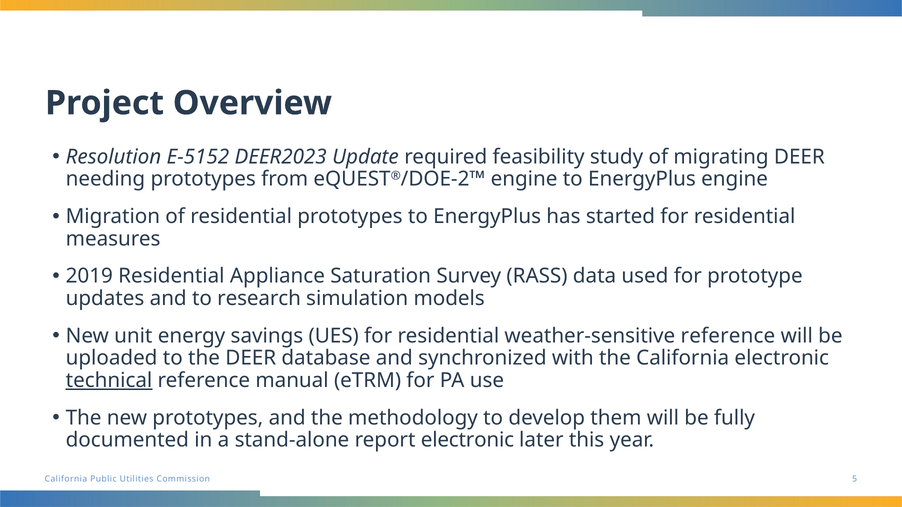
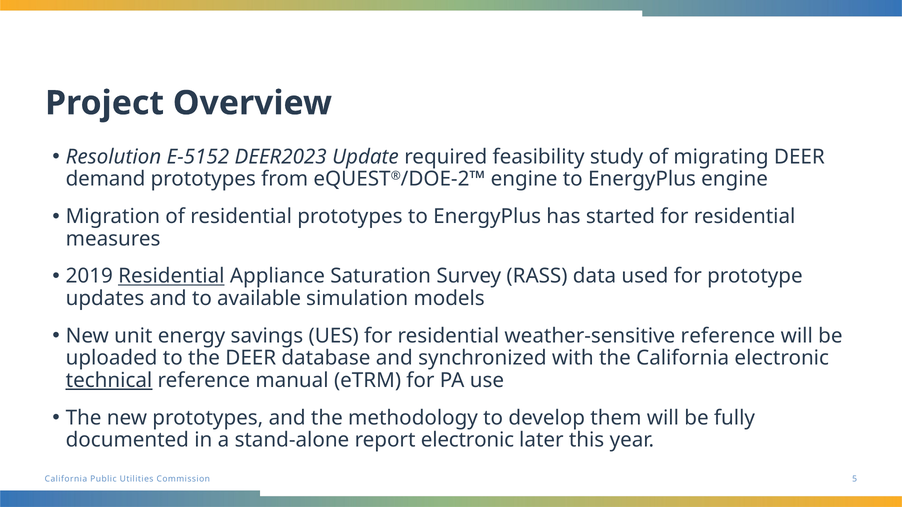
needing: needing -> demand (106, 179)
Residential underline: none -> present (171, 276)
research: research -> available (259, 299)
